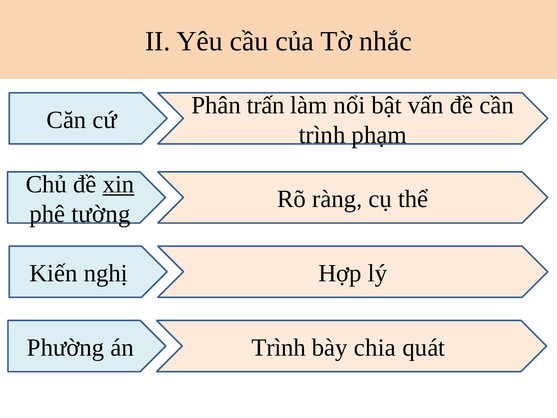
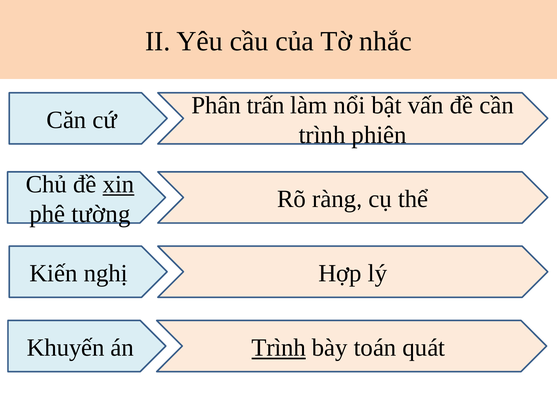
phạm: phạm -> phiên (379, 135)
Phường: Phường -> Khuyến (66, 348)
Trình underline: none -> present (279, 348)
chia: chia -> toán (375, 348)
